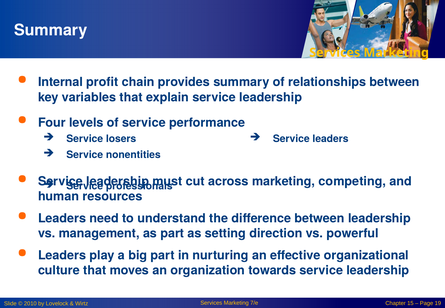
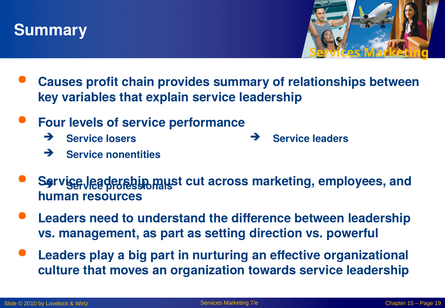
Internal: Internal -> Causes (60, 82)
competing: competing -> employees (352, 182)
